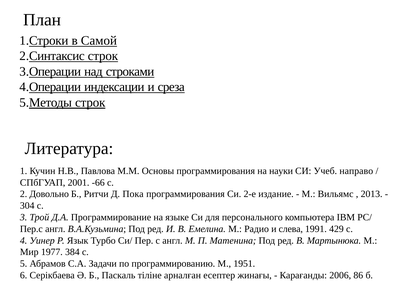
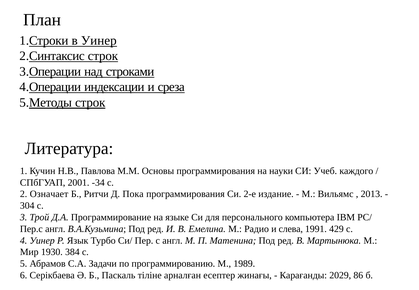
в Самой: Самой -> Уинер (99, 41)
направо: направо -> каждого (356, 171)
-66: -66 -> -34 (98, 183)
Довольно: Довольно -> Означает (49, 194)
1977: 1977 -> 1930 (52, 252)
1951: 1951 -> 1989 (244, 264)
2006: 2006 -> 2029 (340, 275)
